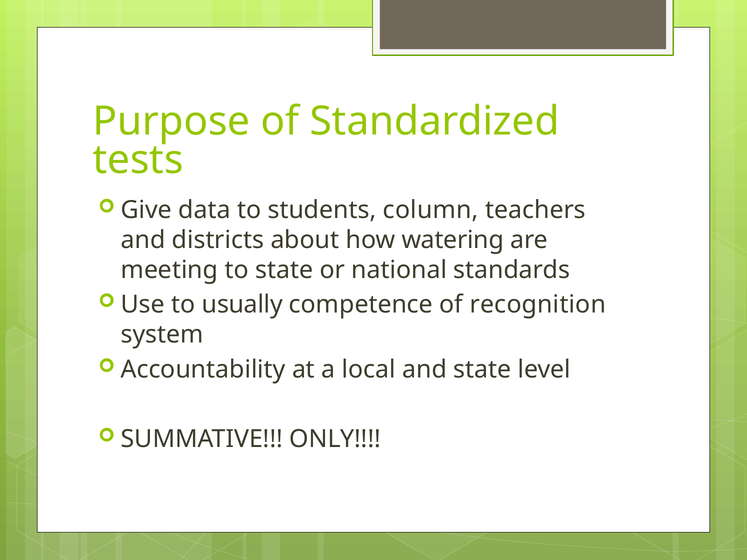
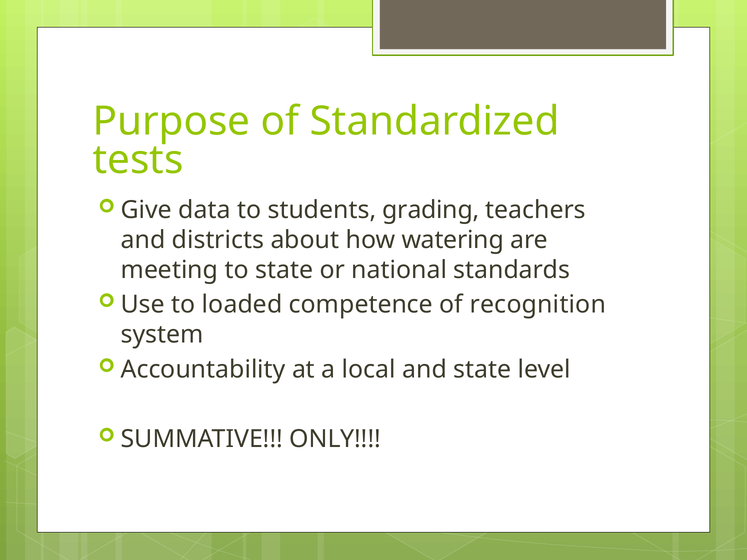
column: column -> grading (431, 210)
usually: usually -> loaded (242, 305)
